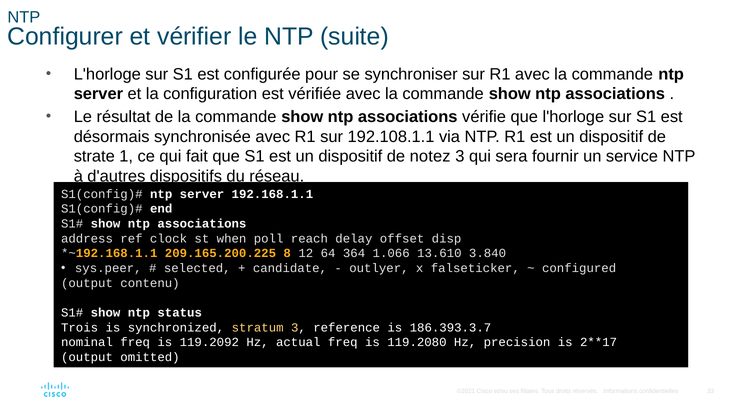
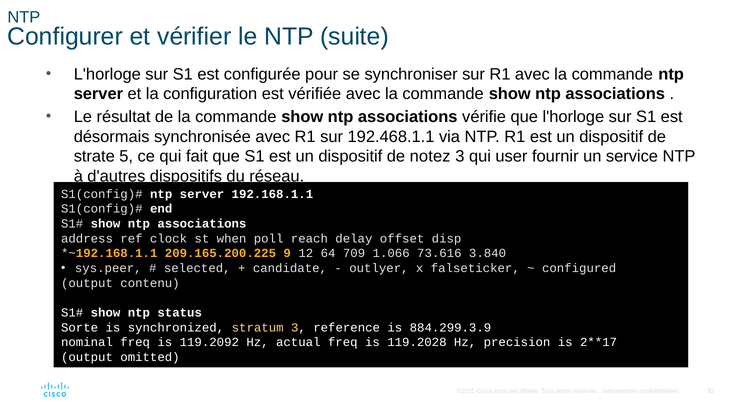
192.108.1.1: 192.108.1.1 -> 192.468.1.1 (391, 137)
1: 1 -> 5 (126, 157)
sera: sera -> user (511, 157)
8: 8 -> 9 (287, 254)
364: 364 -> 709 (354, 254)
13.610: 13.610 -> 73.616 (439, 254)
Trois: Trois -> Sorte (80, 328)
186.393.3.7: 186.393.3.7 -> 884.299.3.9 (450, 328)
119.2080: 119.2080 -> 119.2028 (417, 343)
